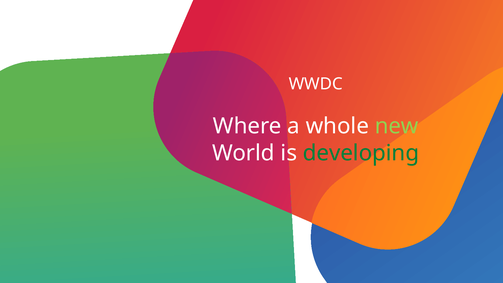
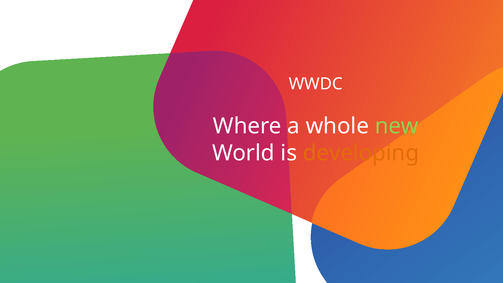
developing colour: green -> orange (361, 153)
